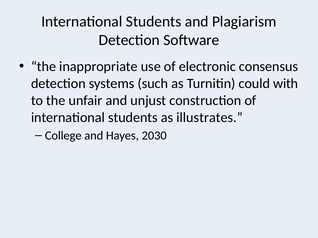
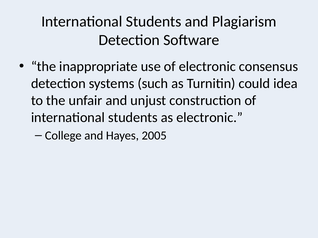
with: with -> idea (286, 84)
as illustrates: illustrates -> electronic (210, 118)
2030: 2030 -> 2005 (154, 136)
